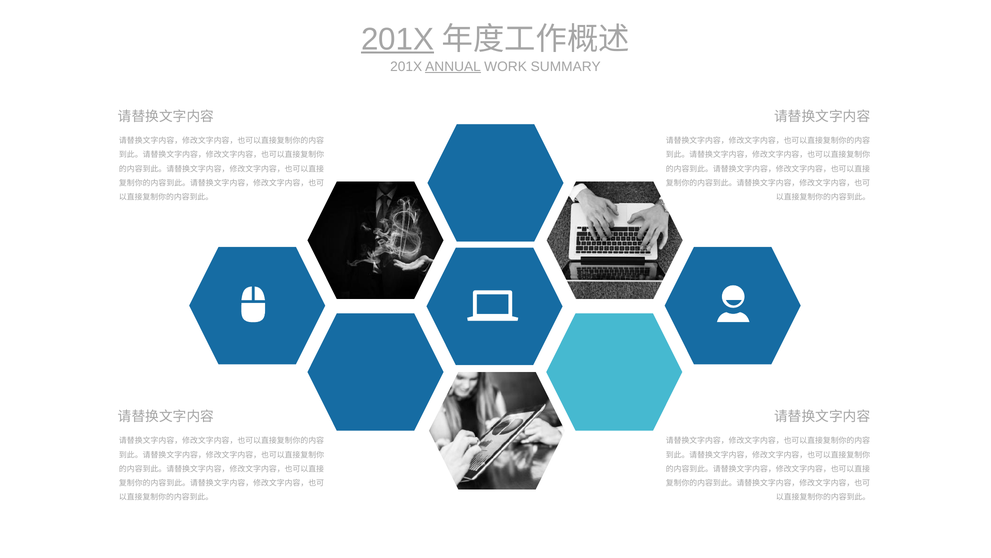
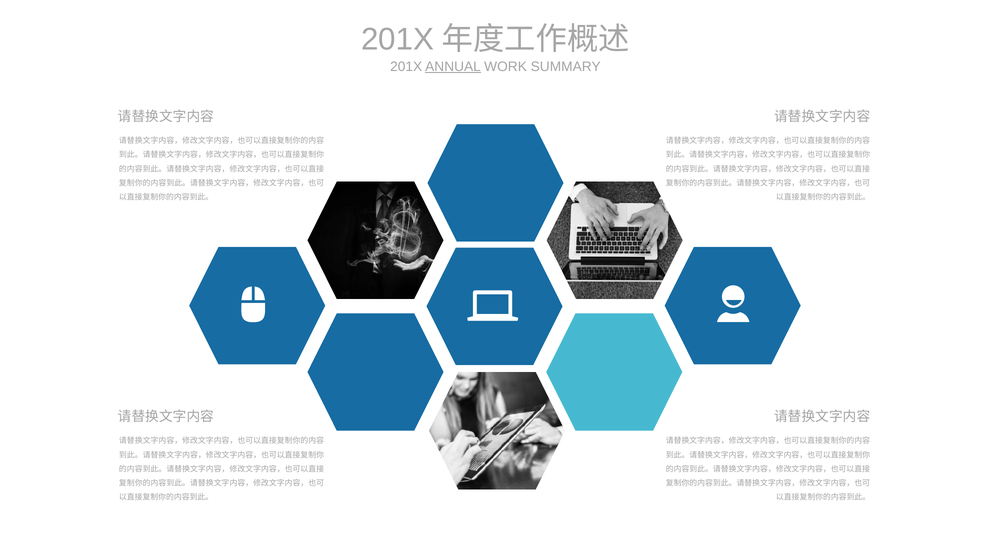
201X underline: present -> none (398, 39)
